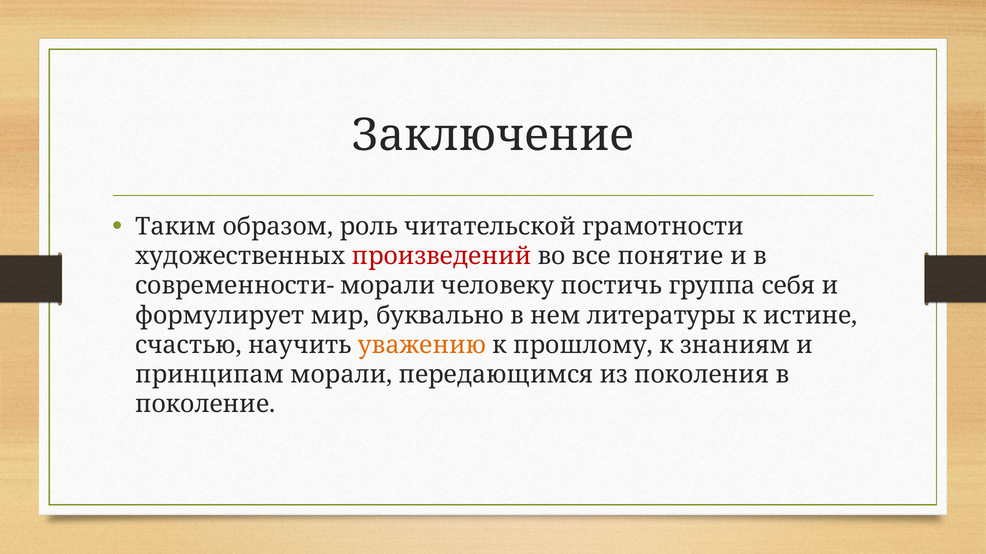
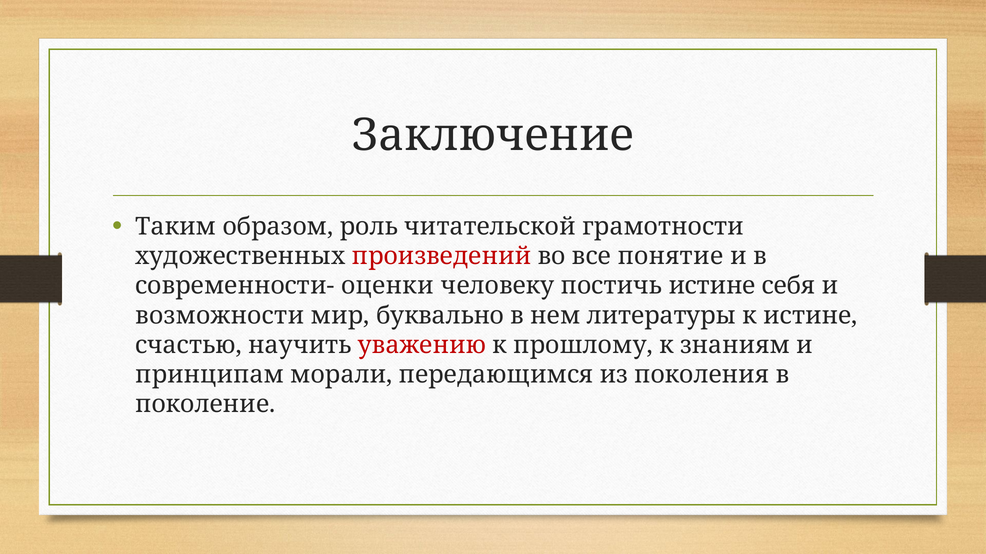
современности- морали: морали -> оценки (388, 286)
постичь группа: группа -> истине (712, 286)
формулирует: формулирует -> возможности (220, 316)
уважению colour: orange -> red (422, 345)
